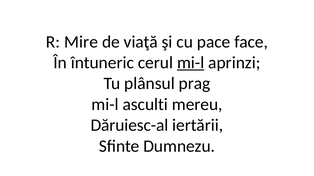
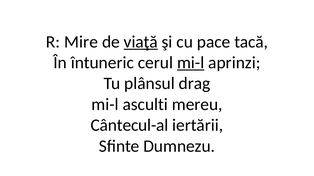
viaţă underline: none -> present (141, 42)
face: face -> tacă (251, 42)
prag: prag -> drag (194, 84)
Dăruiesc-al: Dăruiesc-al -> Cântecul-al (129, 126)
